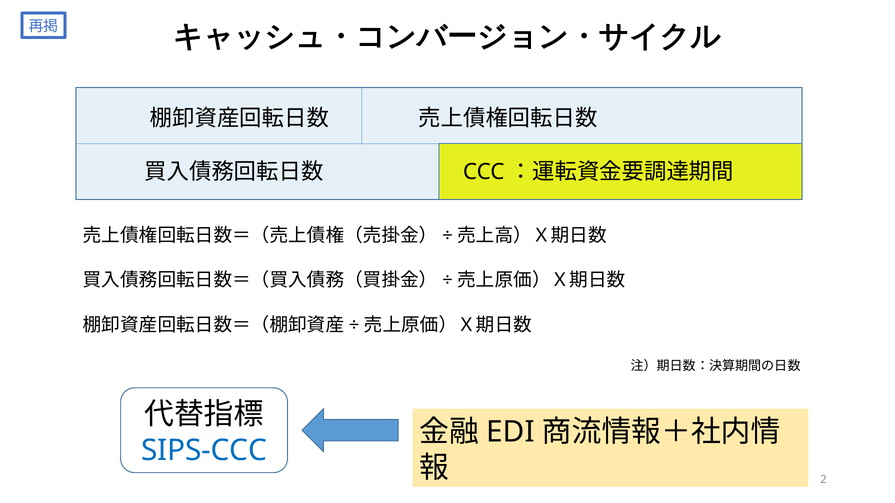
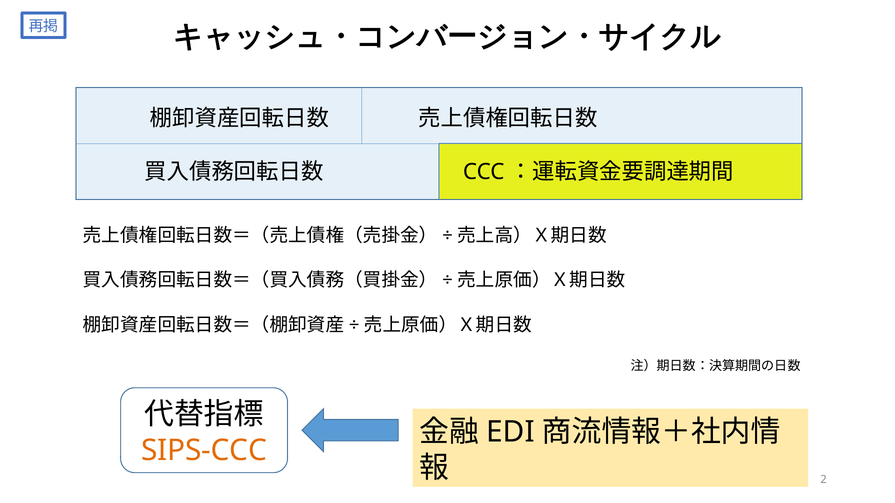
SIPS-CCC colour: blue -> orange (204, 451)
